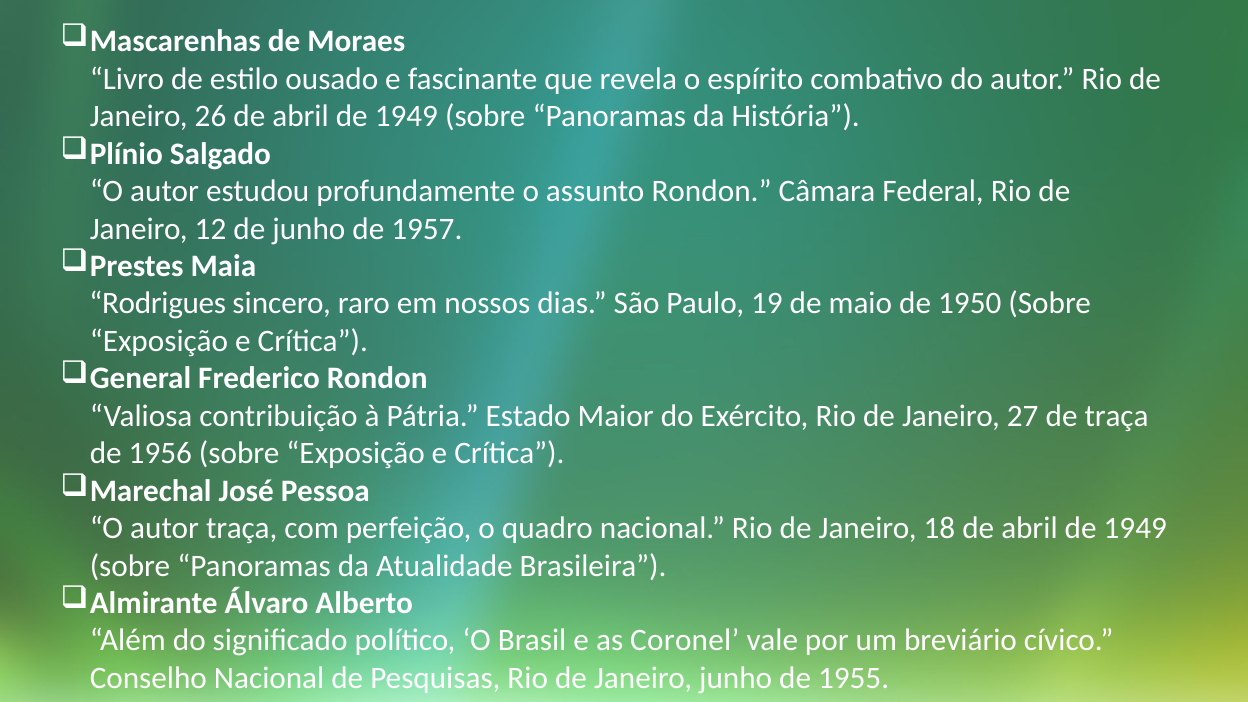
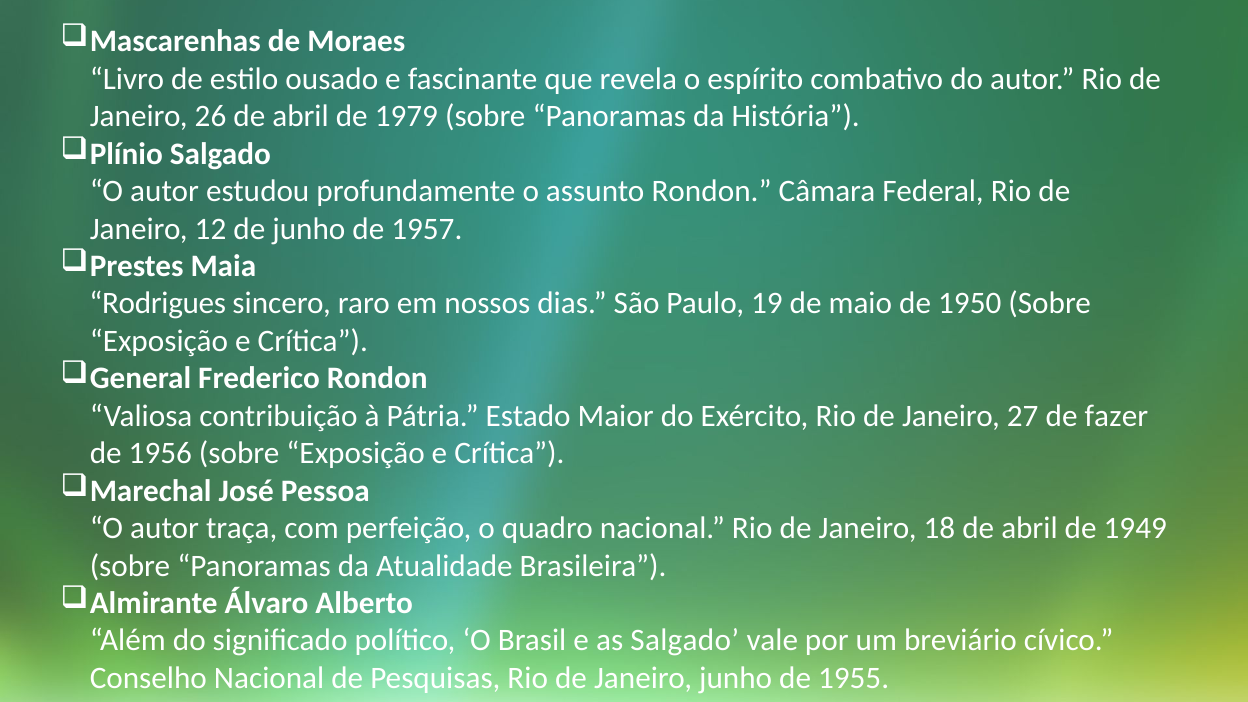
1949: 1949 -> 1979 (406, 116)
de traça: traça -> fazer (1116, 416)
as Coronel: Coronel -> Salgado (685, 641)
